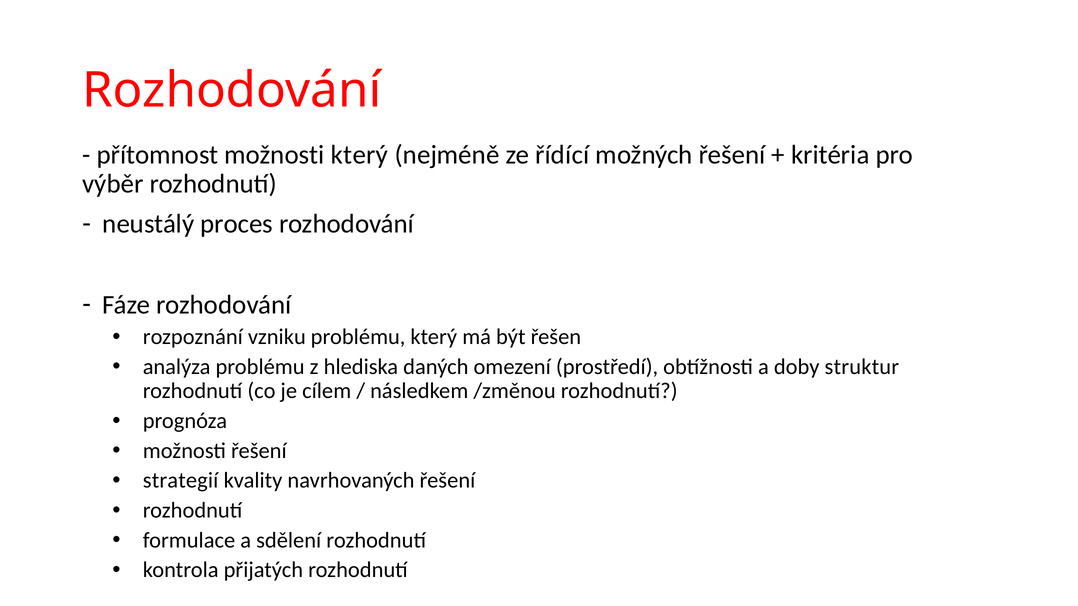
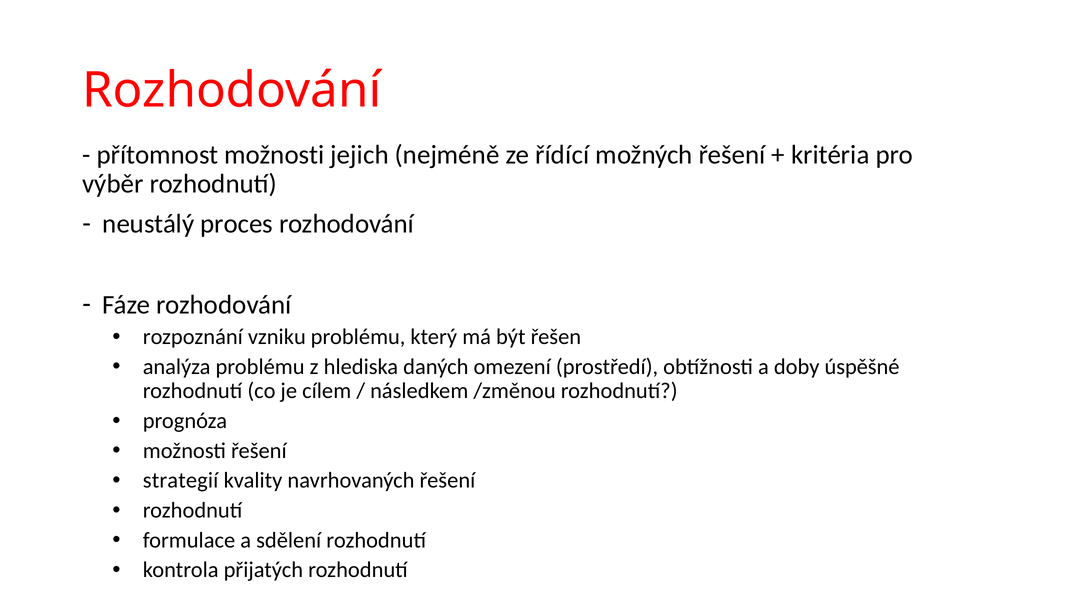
možnosti který: který -> jejich (359, 155)
struktur: struktur -> úspěšné (862, 367)
